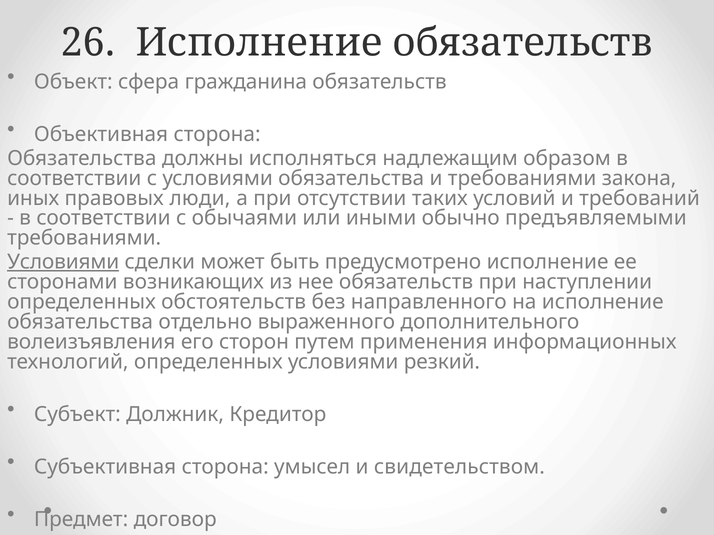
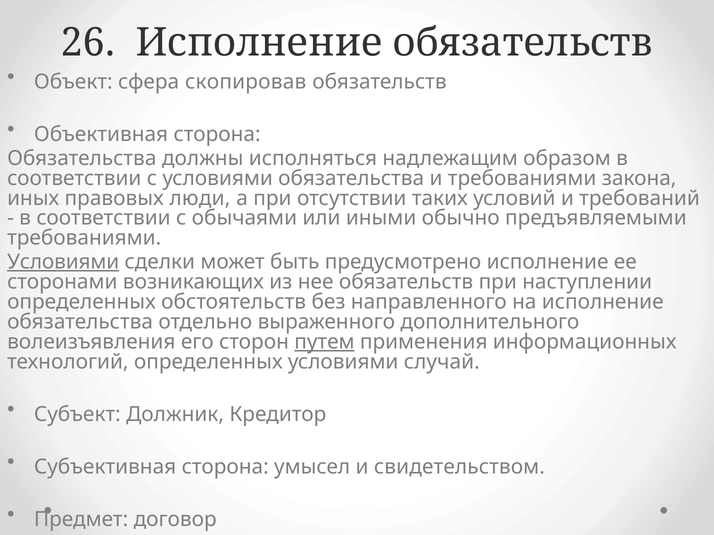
гражданина: гражданина -> скопировав (246, 82)
путем underline: none -> present (324, 342)
резкий: резкий -> случай (442, 362)
